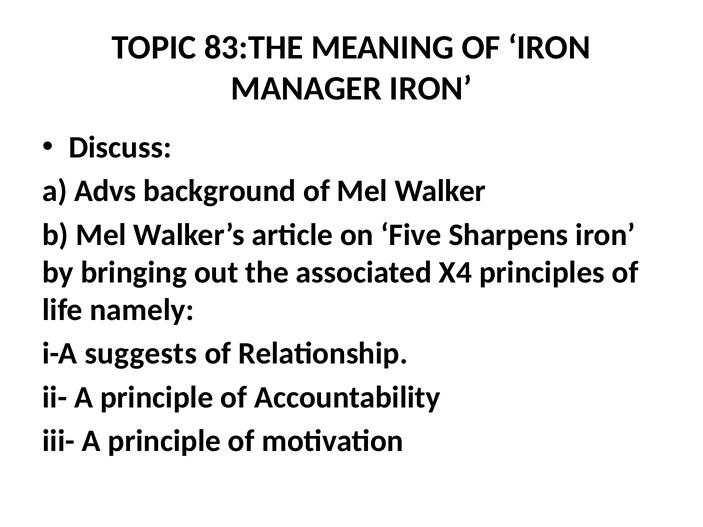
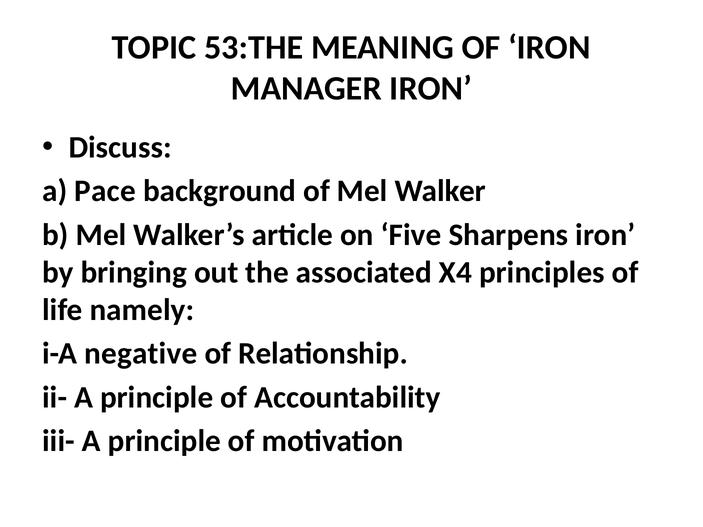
83:THE: 83:THE -> 53:THE (254, 48)
Advs: Advs -> Pace (105, 191)
suggests: suggests -> negative (141, 354)
